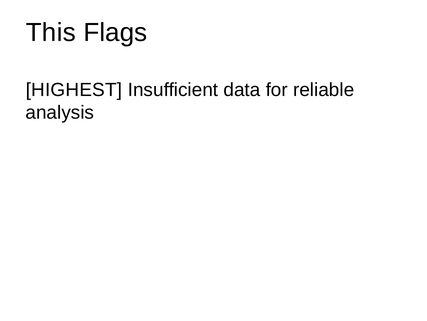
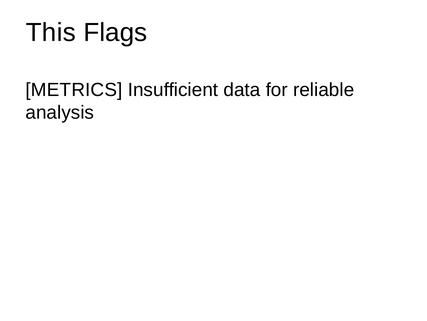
HIGHEST: HIGHEST -> METRICS (74, 90)
